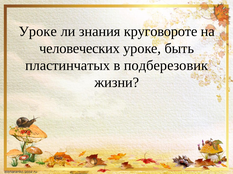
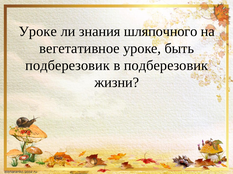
круговороте: круговороте -> шляпочного (161, 31)
человеческих: человеческих -> вегетативное (79, 49)
пластинчатых: пластинчатых -> подберезовик (68, 66)
